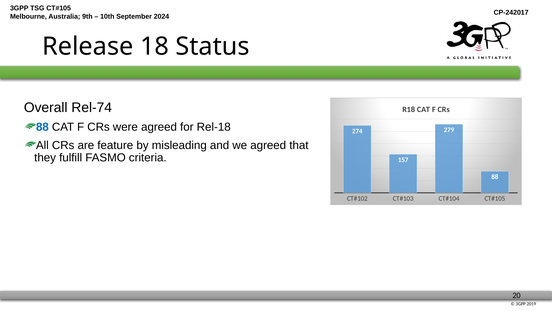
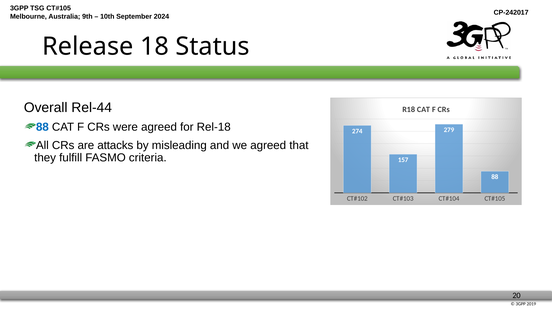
Rel-74: Rel-74 -> Rel-44 (92, 107)
feature: feature -> attacks (115, 145)
